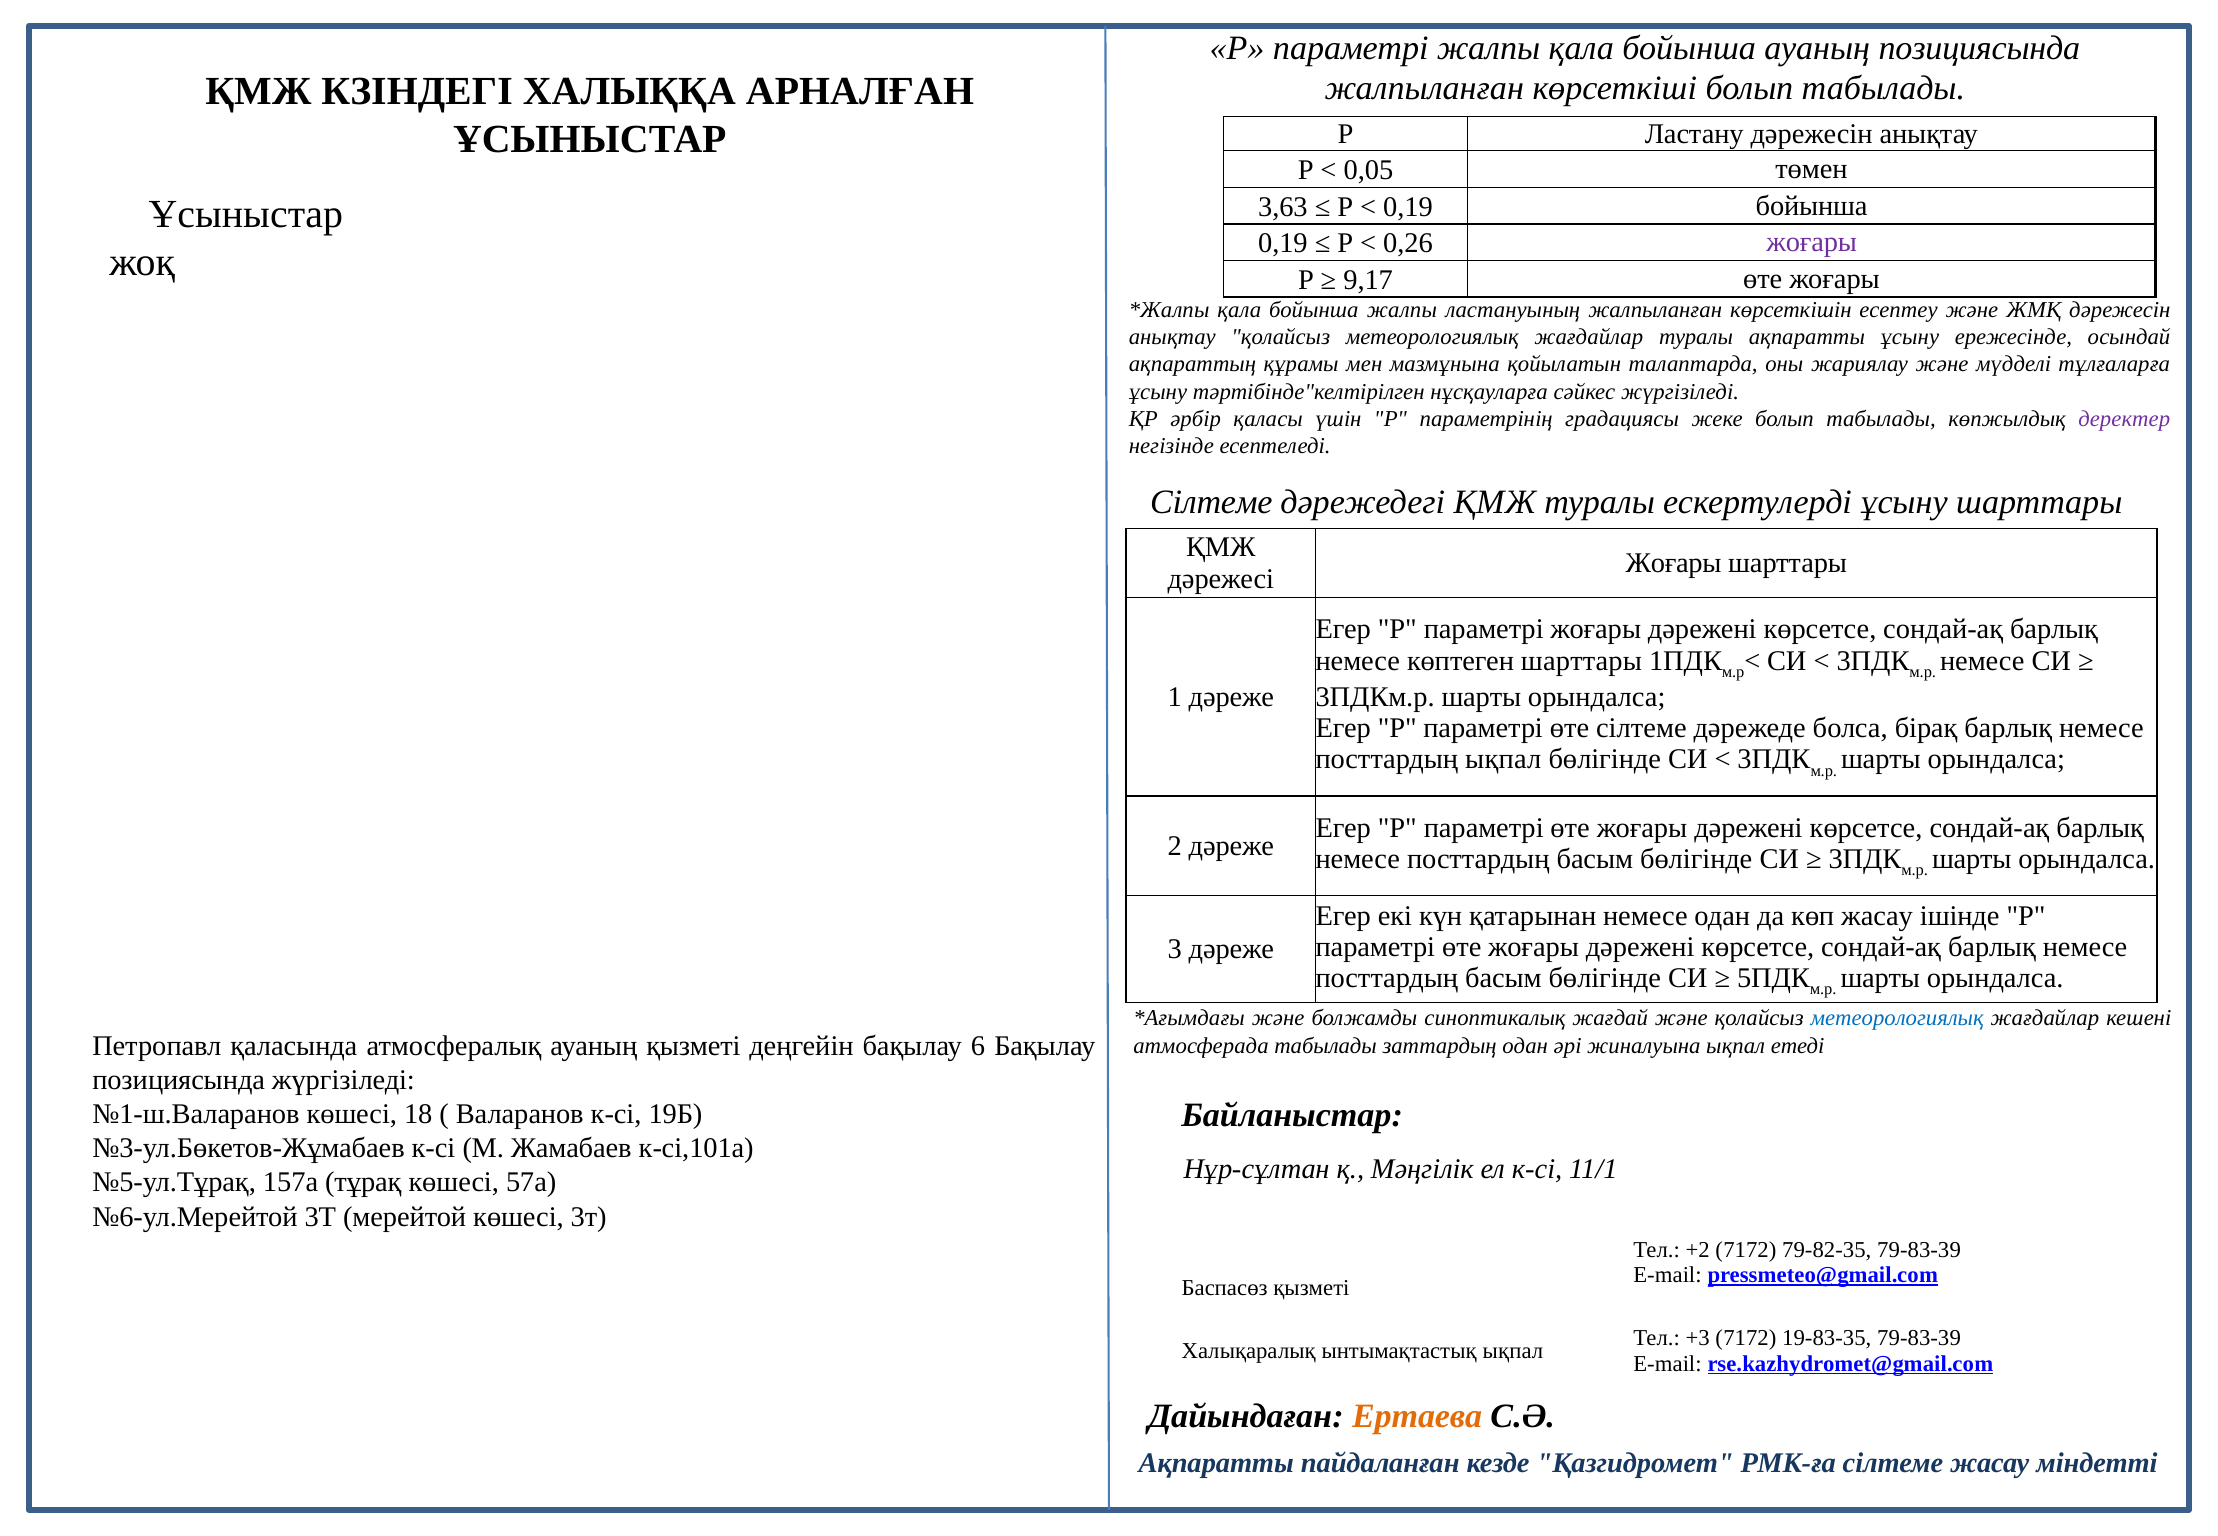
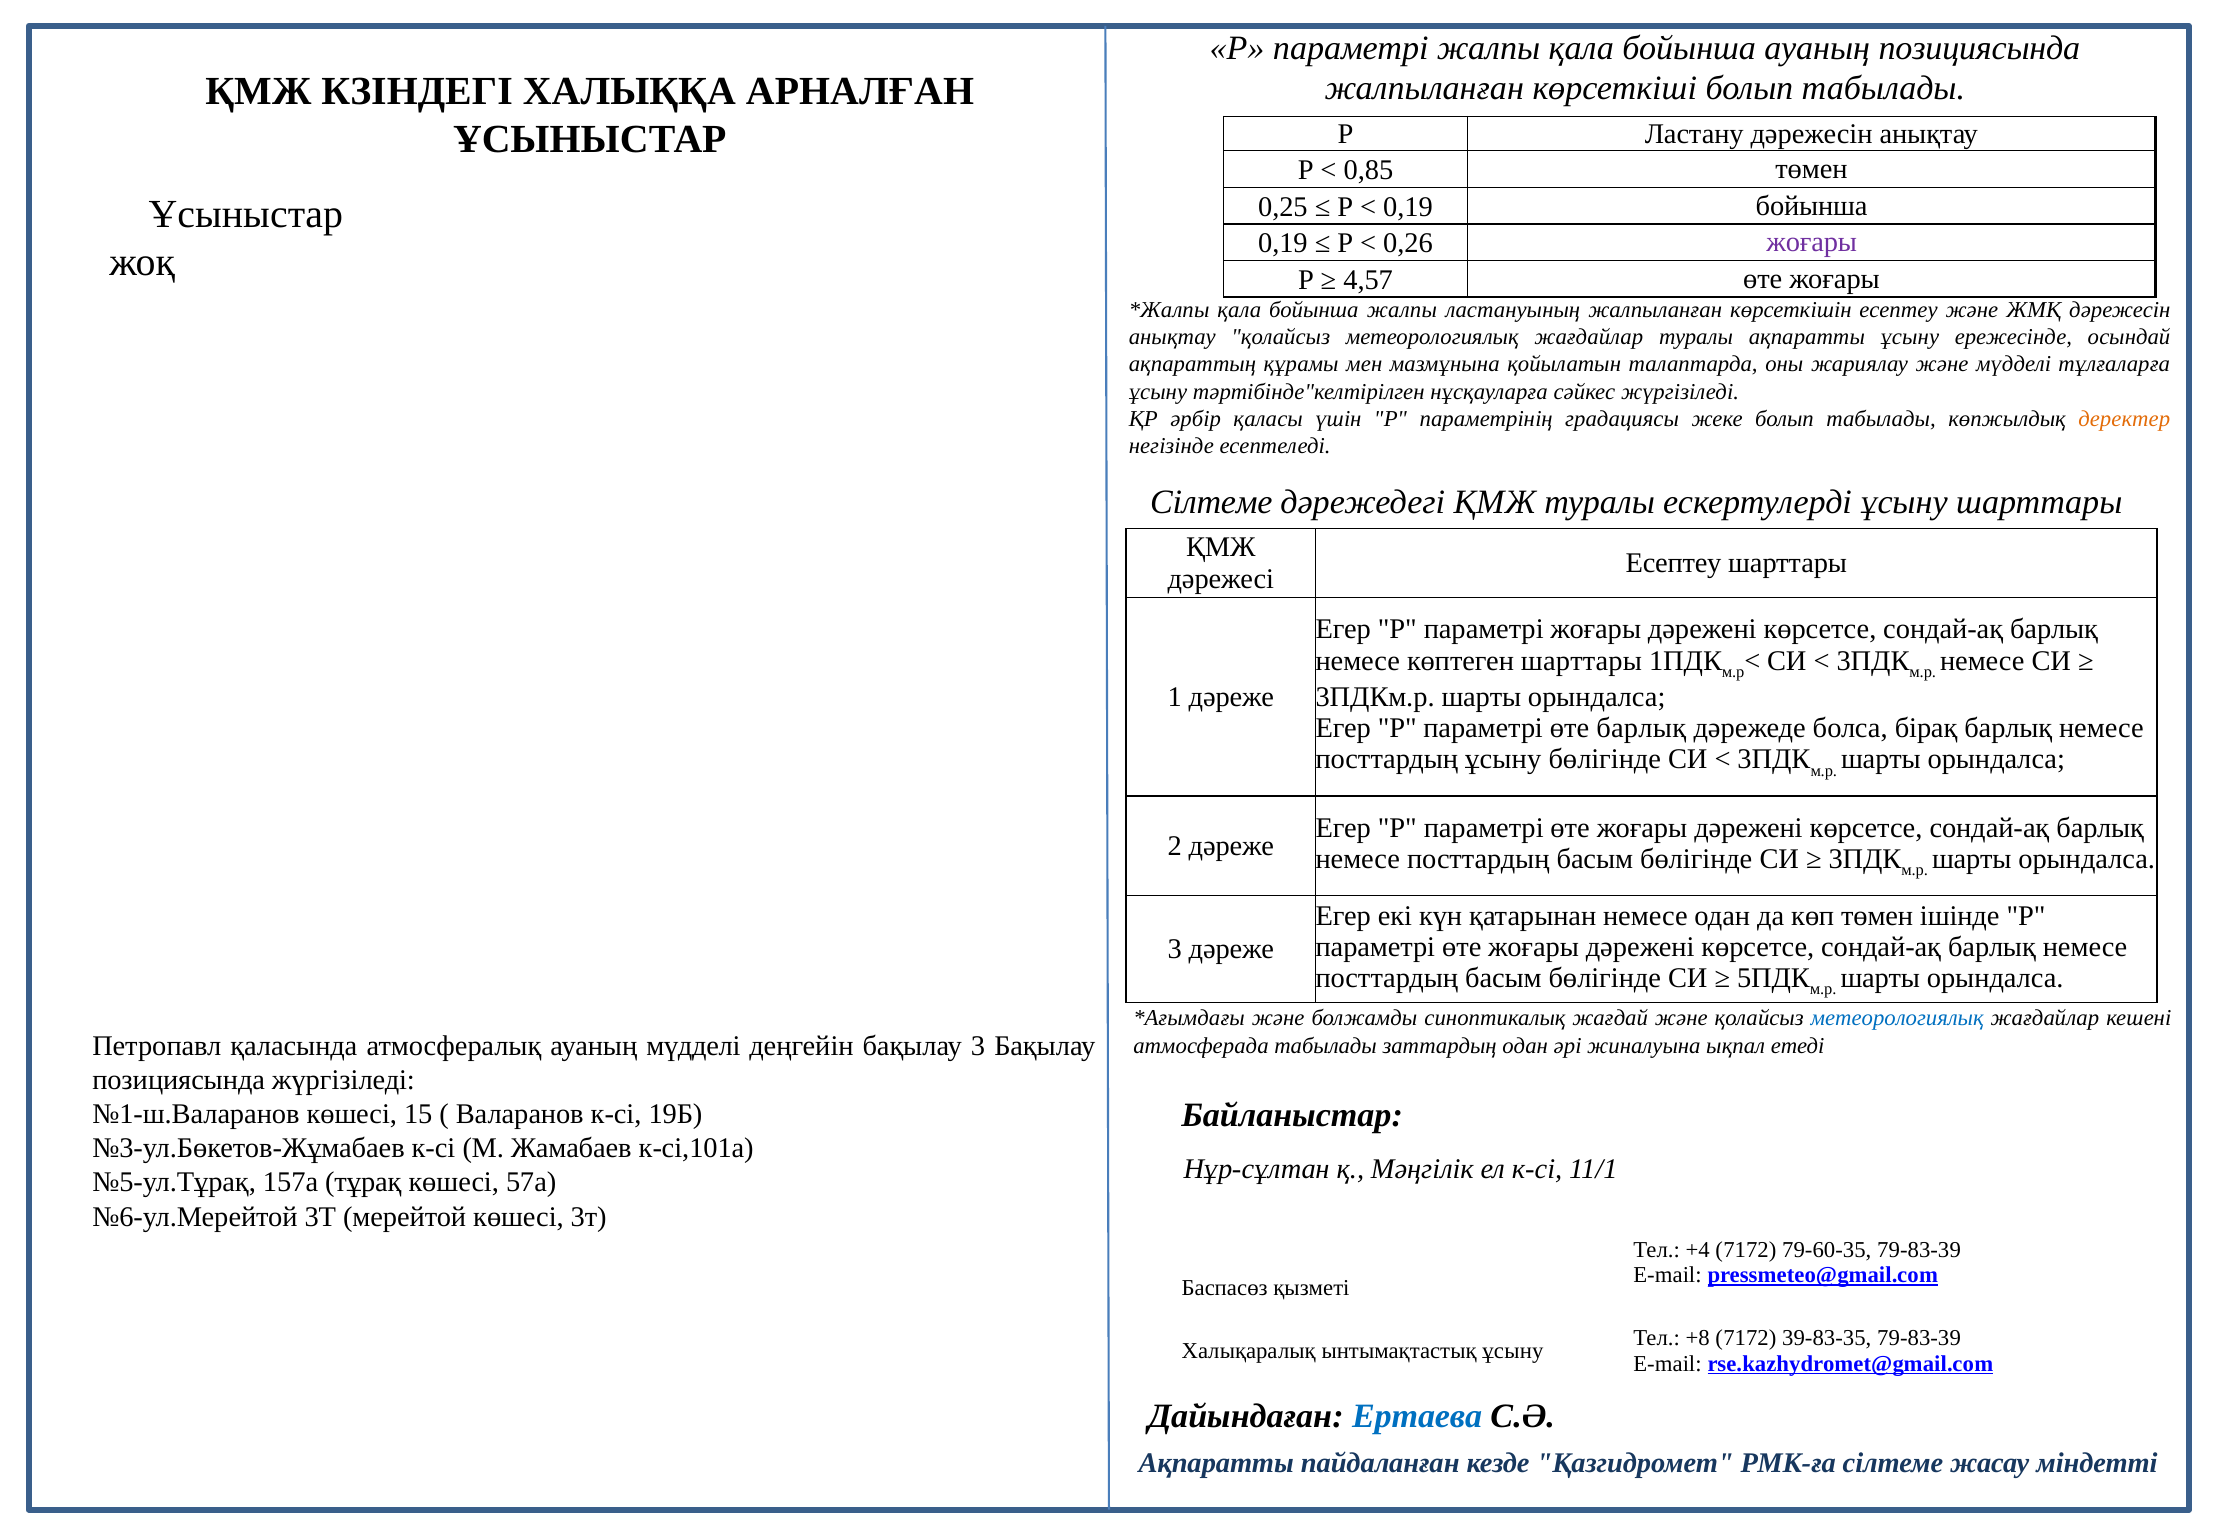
0,05: 0,05 -> 0,85 (1369, 170)
3,63: 3,63 -> 0,25 (1283, 207)
9,17: 9,17 -> 4,57 (1368, 280)
деректер colour: purple -> orange (2124, 419)
Жоғары: Жоғары -> Есептеу (1674, 563)
өте сілтеме: сілтеме -> барлық (1641, 728)
посттардың ықпал: ықпал -> ұсыну (1503, 759)
көп жасау: жасау -> төмен (1877, 915)
ауаның қызметі: қызметі -> мүдделі (693, 1045)
бақылау 6: 6 -> 3 (978, 1045)
18: 18 -> 15 (418, 1114)
+2: +2 -> +4 (1698, 1249)
79-82-35: 79-82-35 -> 79-60-35 (1827, 1249)
+3: +3 -> +8 (1698, 1338)
19-83-35: 19-83-35 -> 39-83-35 (1827, 1338)
ынтымақтастық ықпал: ықпал -> ұсыну (1513, 1351)
Ертаева colour: orange -> blue (1417, 1415)
